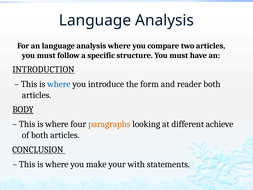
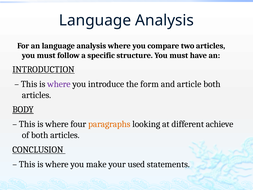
where colour: blue -> purple (59, 84)
reader: reader -> article (189, 84)
with: with -> used (136, 164)
